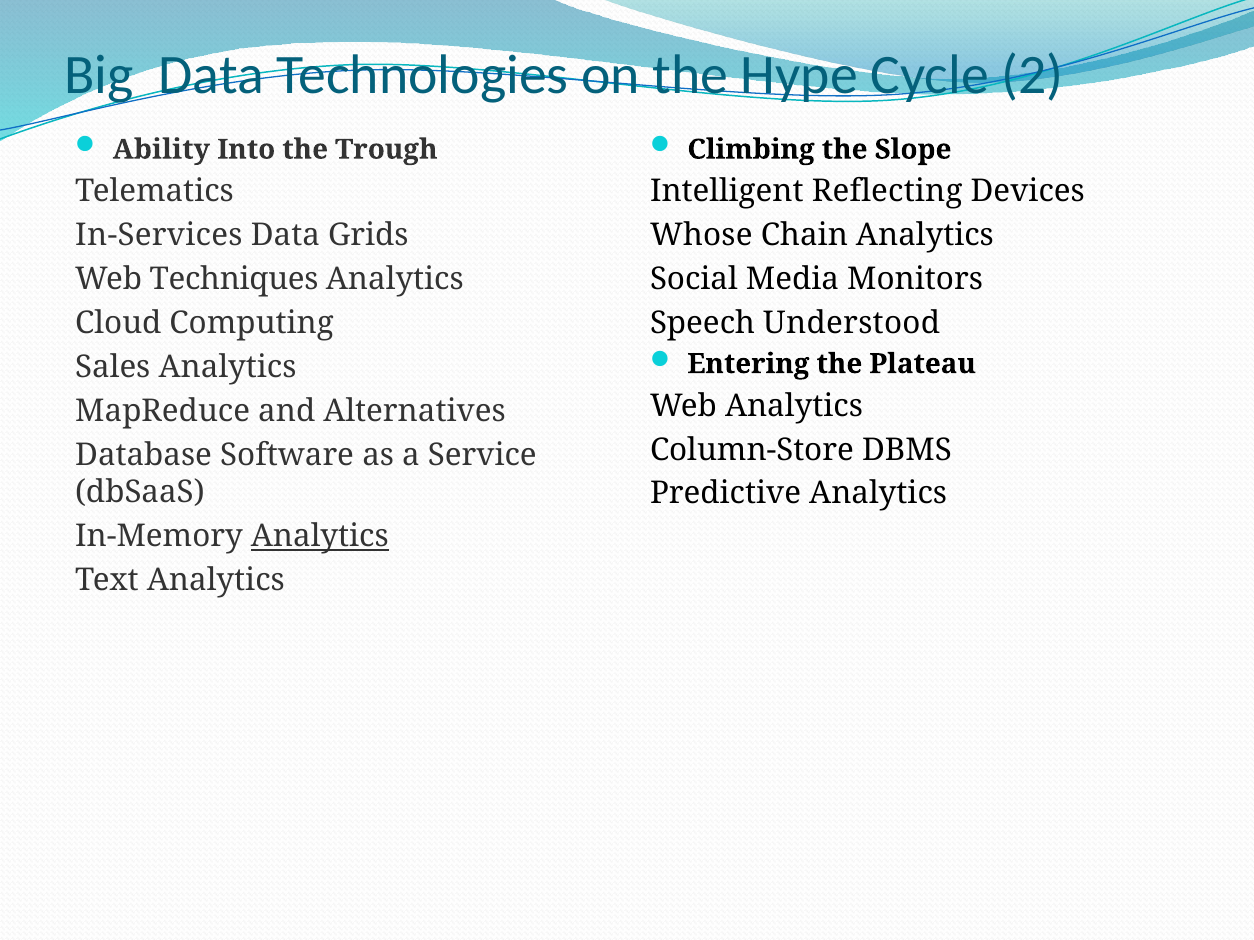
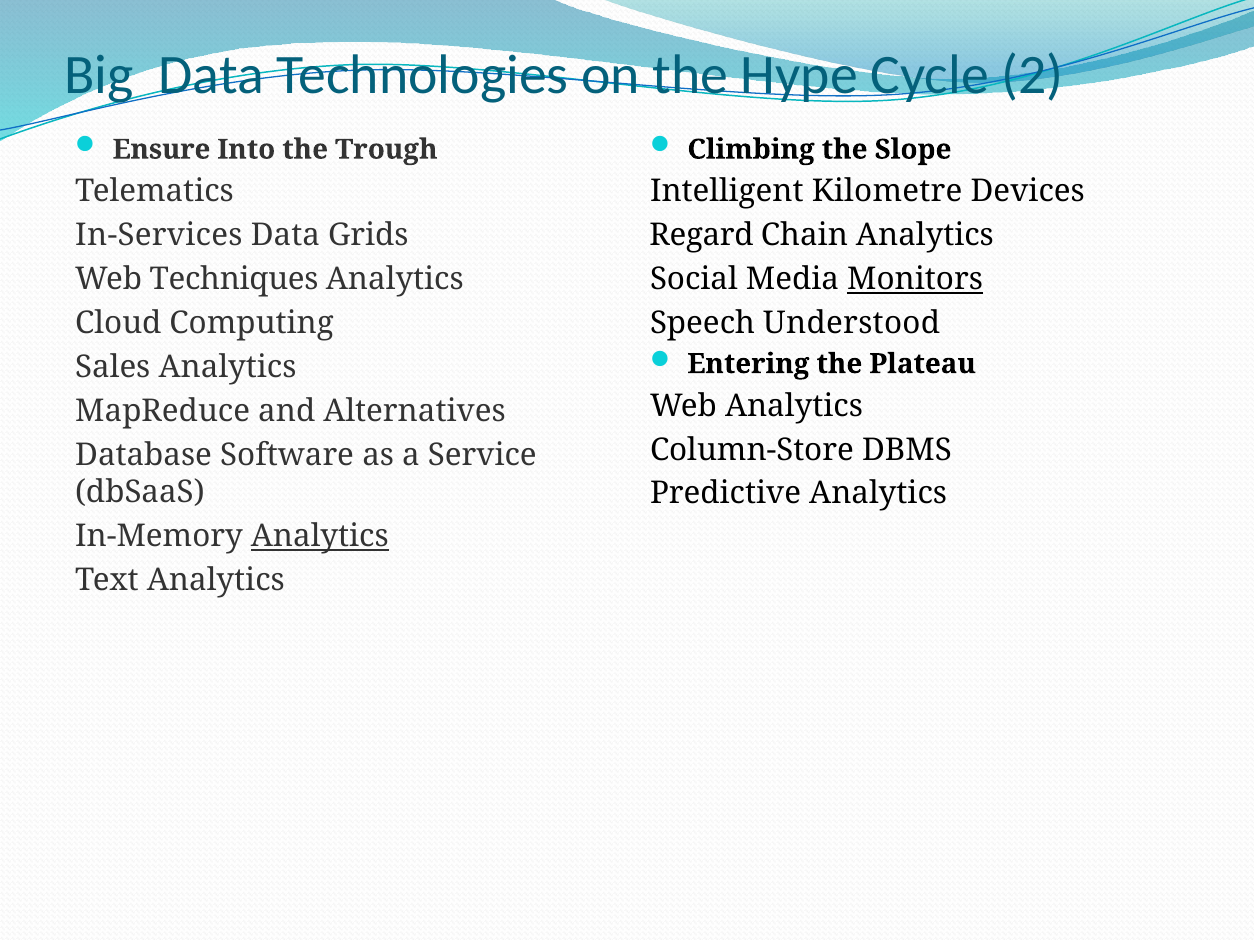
Ability: Ability -> Ensure (162, 150)
Reflecting: Reflecting -> Kilometre (887, 192)
Whose: Whose -> Regard (702, 235)
Monitors underline: none -> present (915, 279)
